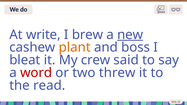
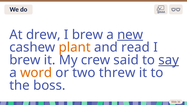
write: write -> drew (43, 35)
boss: boss -> read (136, 47)
bleat: bleat -> brew (25, 60)
say underline: none -> present (169, 60)
word colour: red -> orange (36, 73)
read: read -> boss (49, 86)
